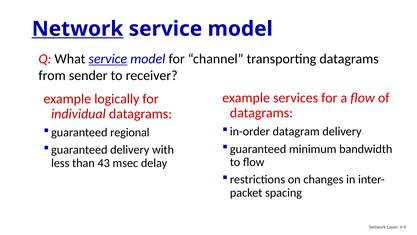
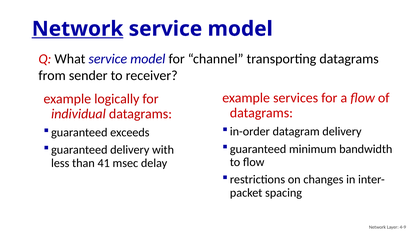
service underline: present -> none (108, 59)
regional: regional -> exceeds (130, 132)
43: 43 -> 41 (104, 163)
